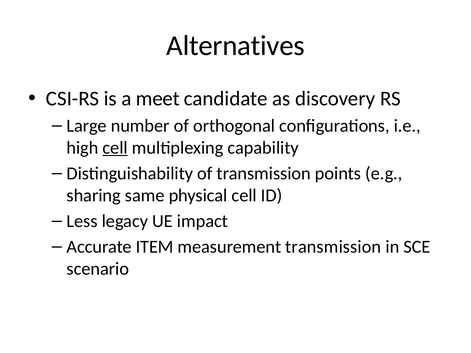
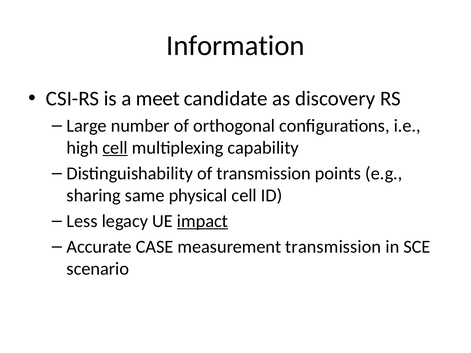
Alternatives: Alternatives -> Information (235, 46)
impact underline: none -> present (202, 221)
ITEM: ITEM -> CASE (155, 247)
